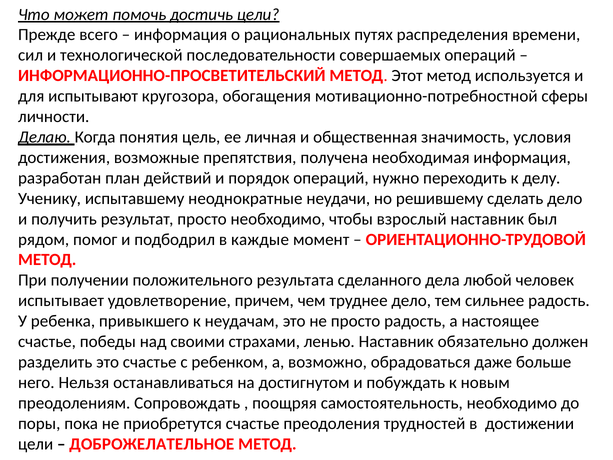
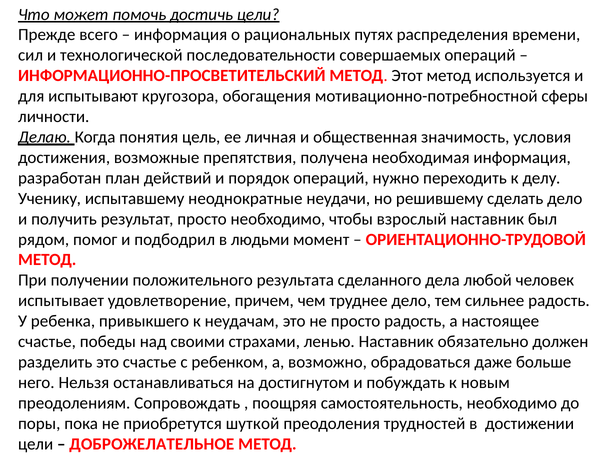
каждые: каждые -> людьми (260, 239)
приобретутся счастье: счастье -> шуткой (253, 423)
